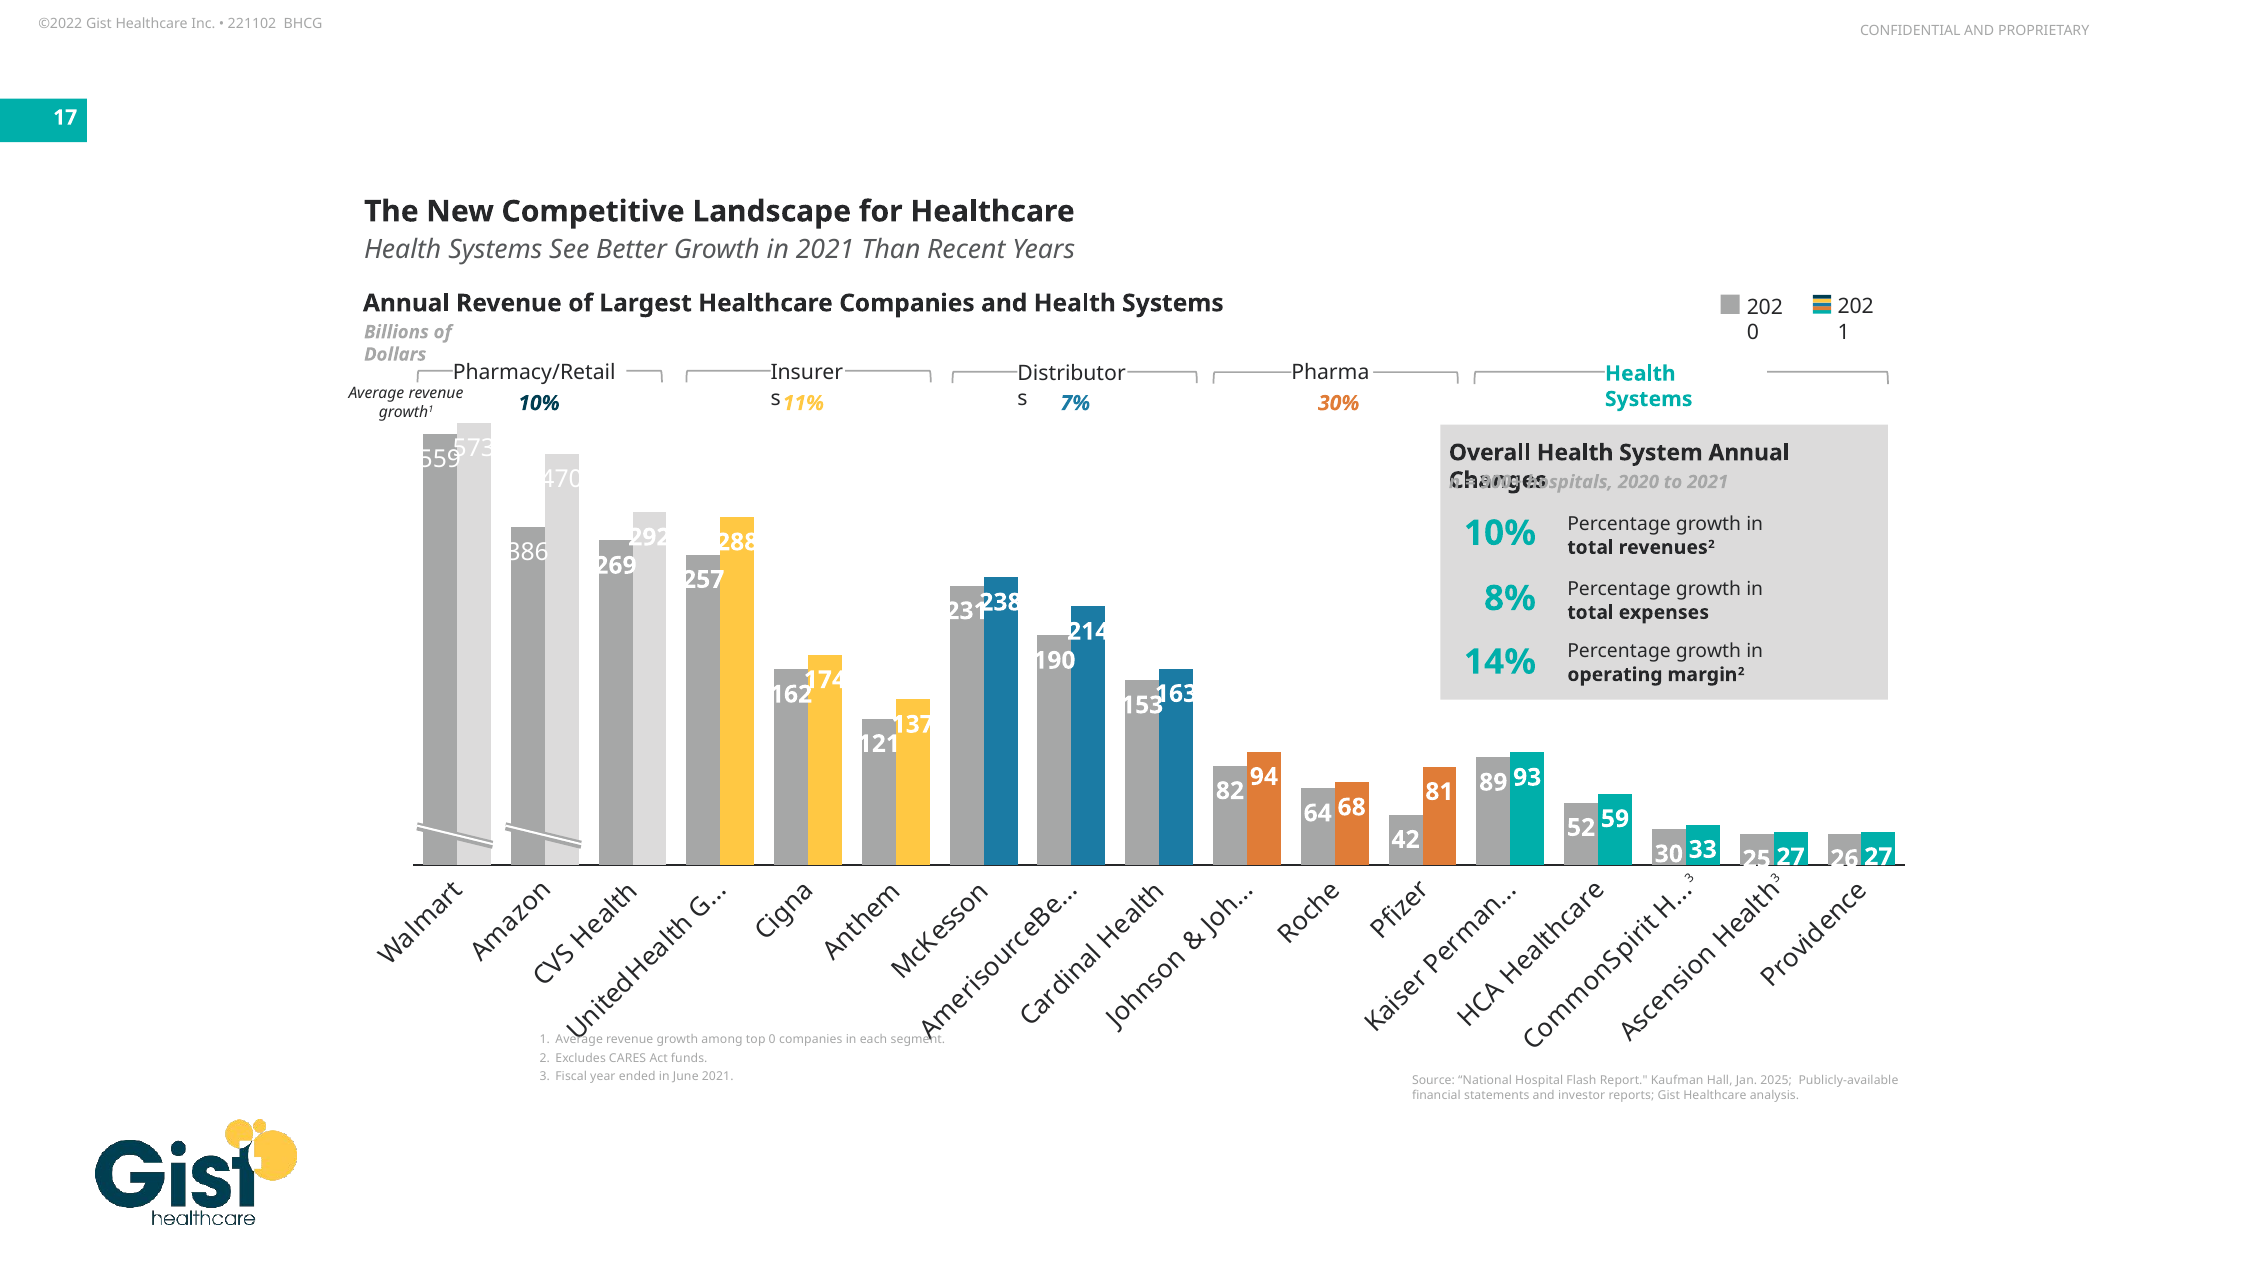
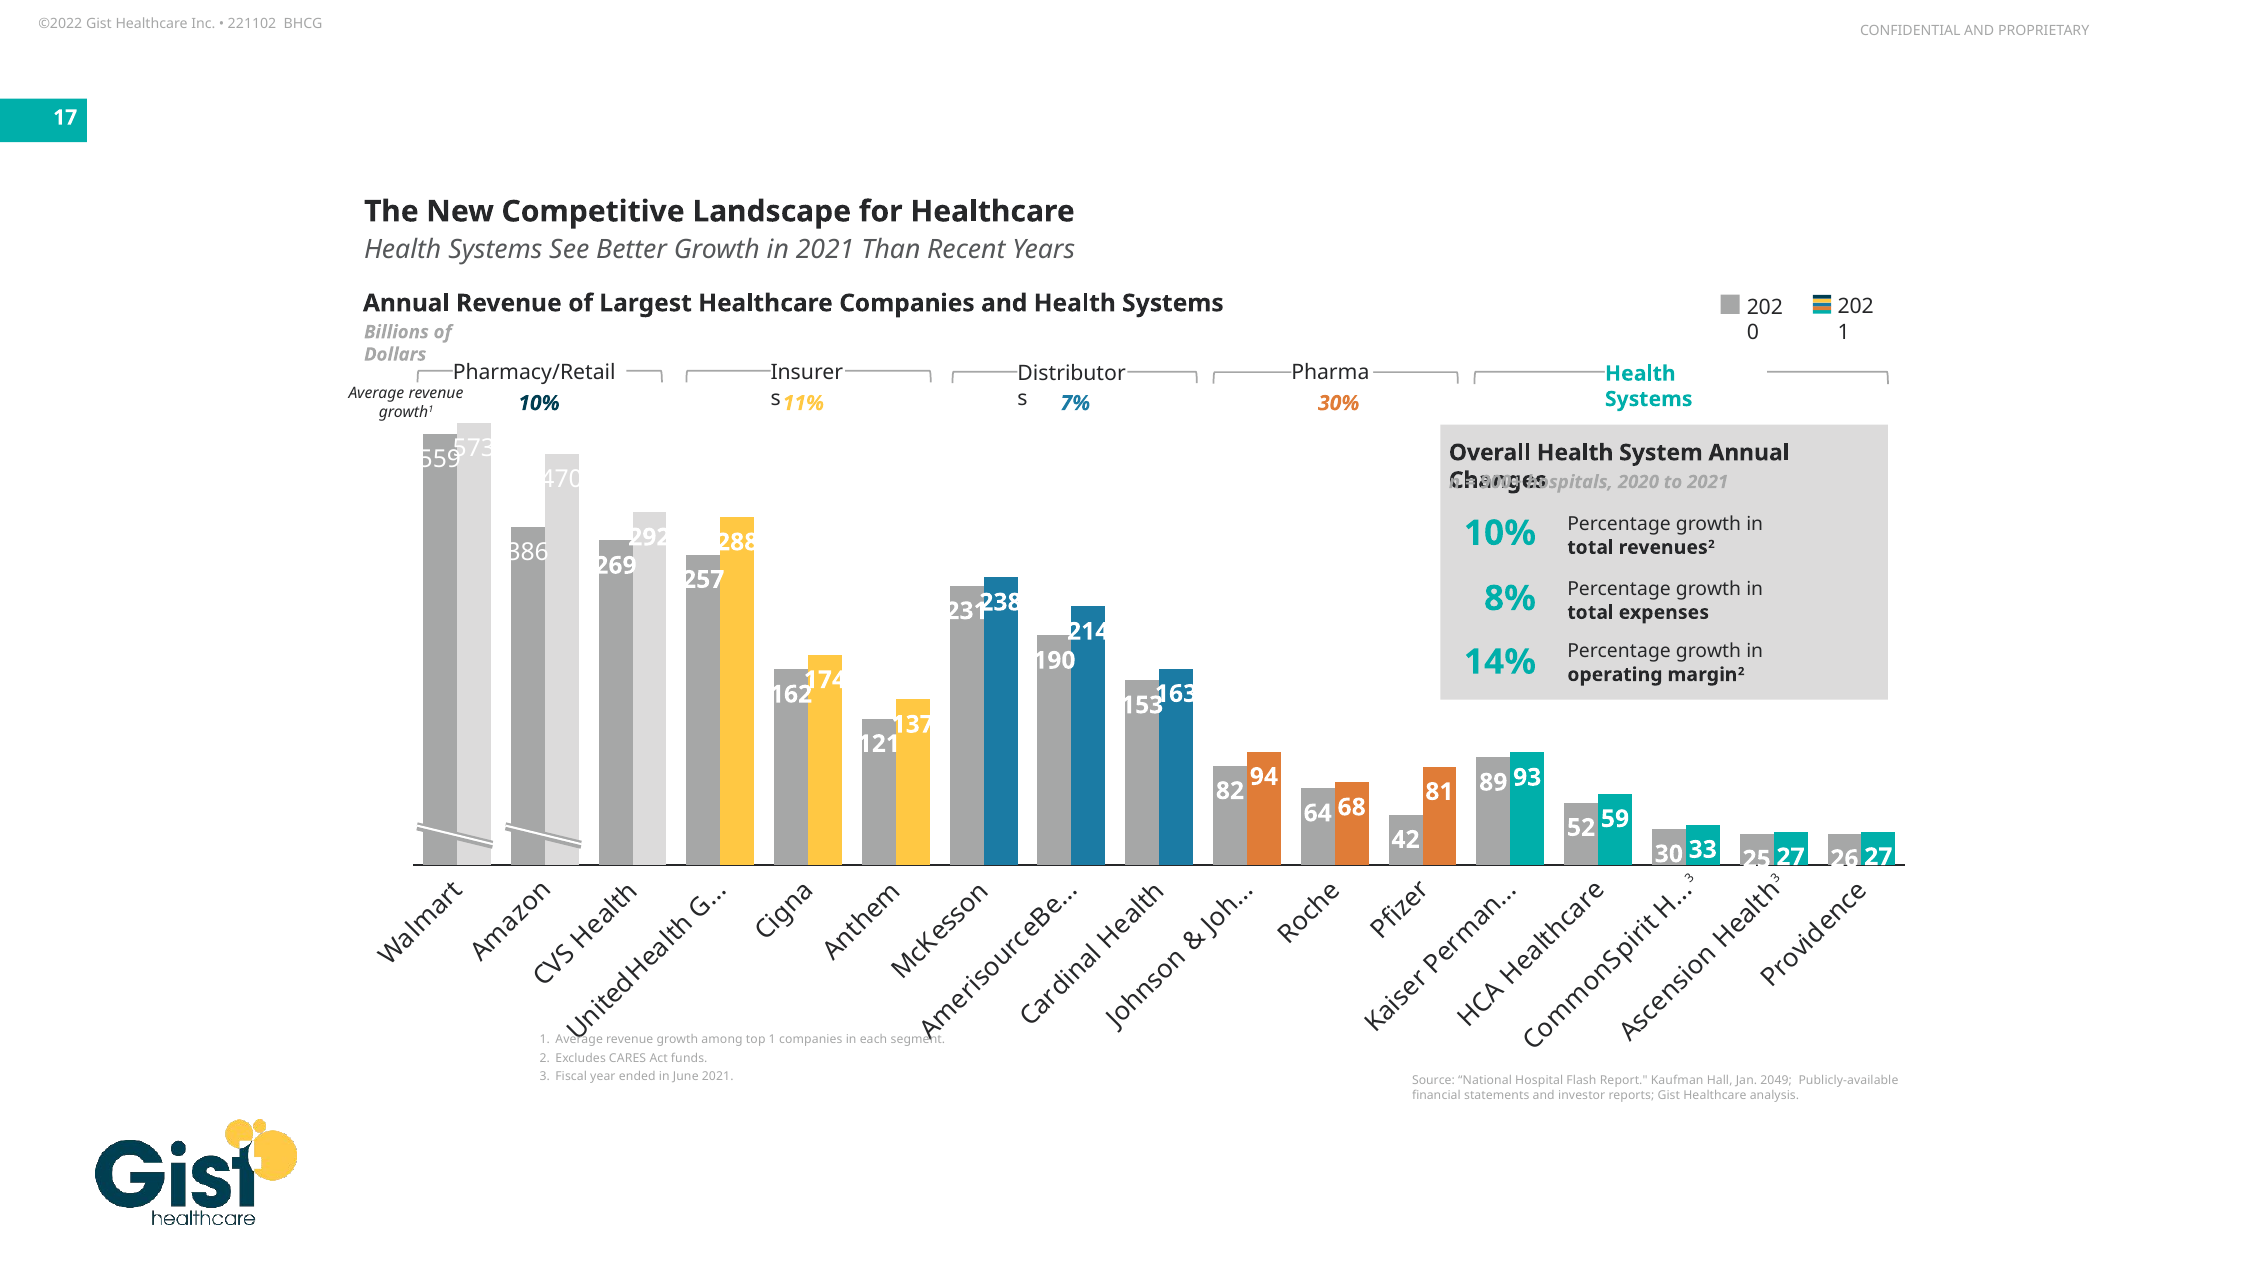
top 0: 0 -> 1 (772, 1040)
2025: 2025 -> 2049 (1776, 1081)
